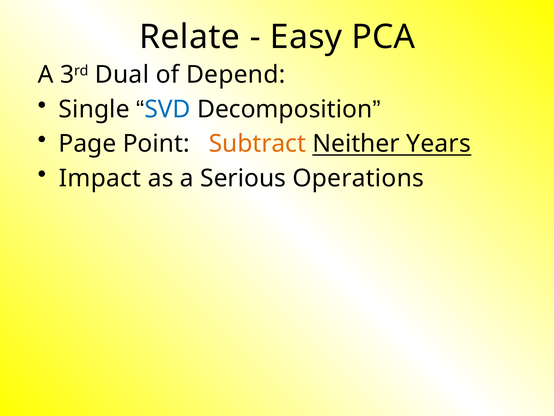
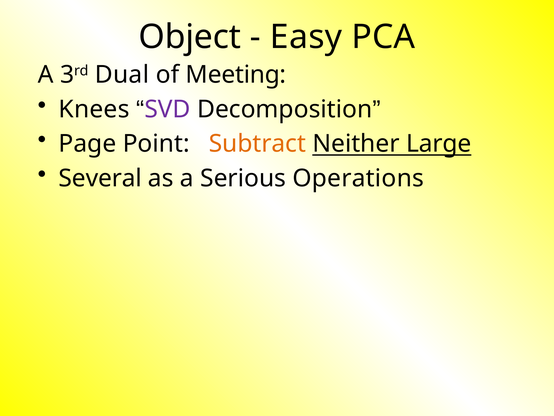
Relate: Relate -> Object (190, 37)
Depend: Depend -> Meeting (236, 75)
Single: Single -> Knees (94, 109)
SVD colour: blue -> purple (167, 109)
Years: Years -> Large (439, 144)
Impact: Impact -> Several (100, 178)
